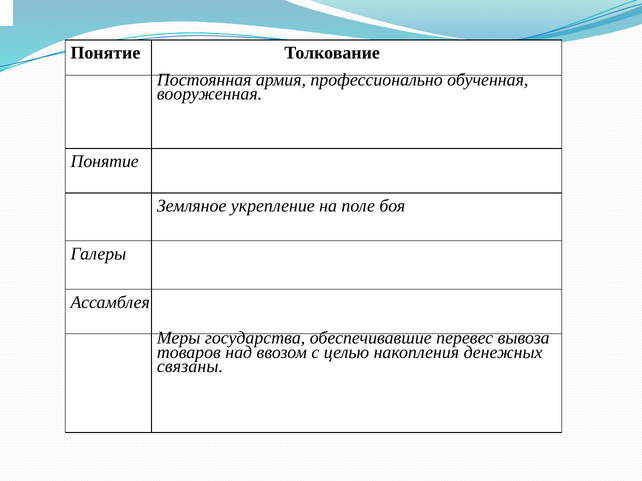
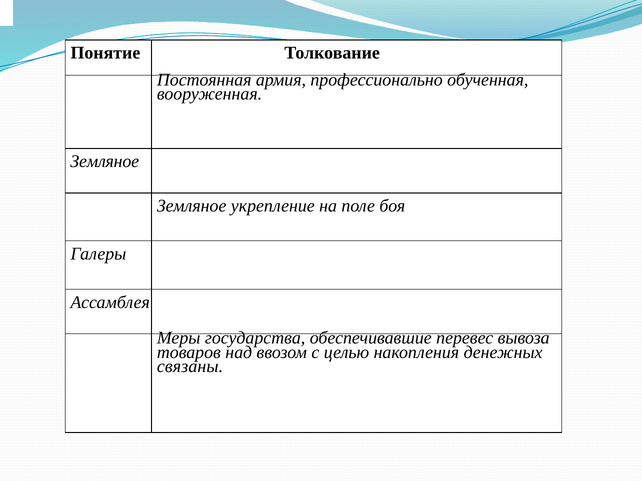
Понятие: Понятие -> Земляное (105, 162)
